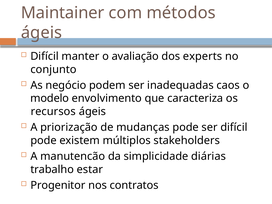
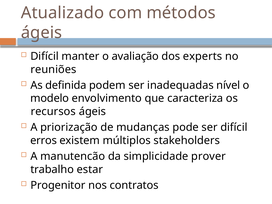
Maintainer: Maintainer -> Atualizado (63, 13)
conjunto: conjunto -> reuniões (53, 69)
negócio: negócio -> definida (66, 85)
caos: caos -> nível (228, 85)
pode: pode -> erros (44, 140)
diárias: diárias -> prover (208, 156)
